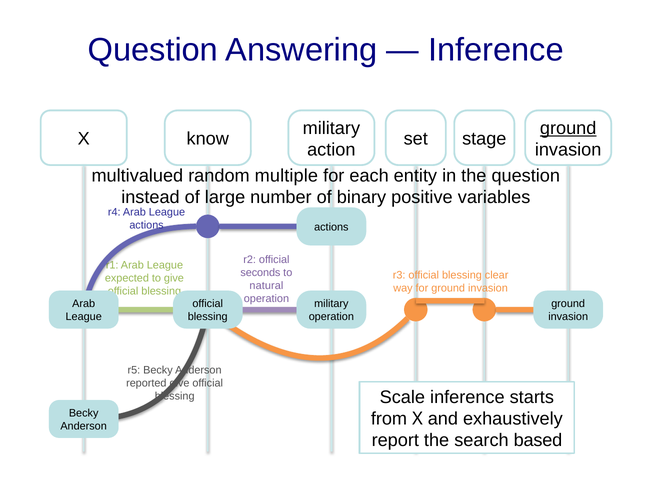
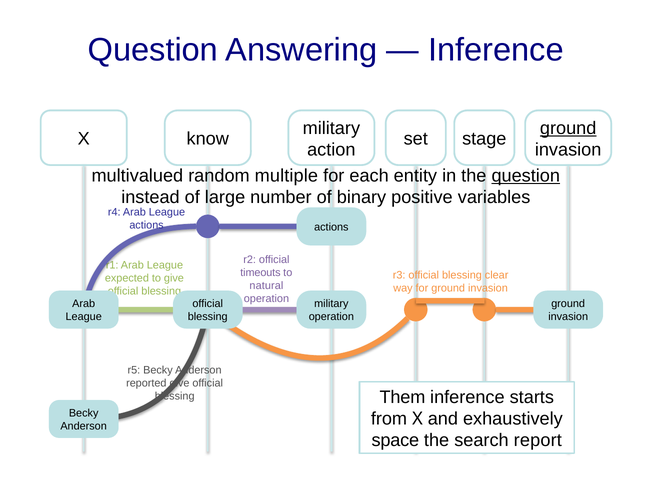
question underline: none -> present (526, 176)
seconds: seconds -> timeouts (260, 273)
Scale: Scale -> Them (402, 397)
report: report -> space (395, 441)
based: based -> report (538, 441)
